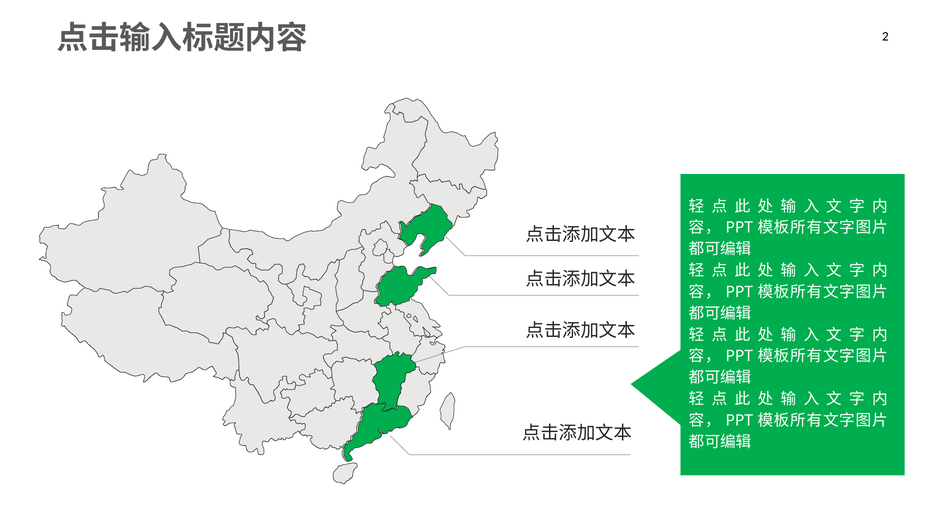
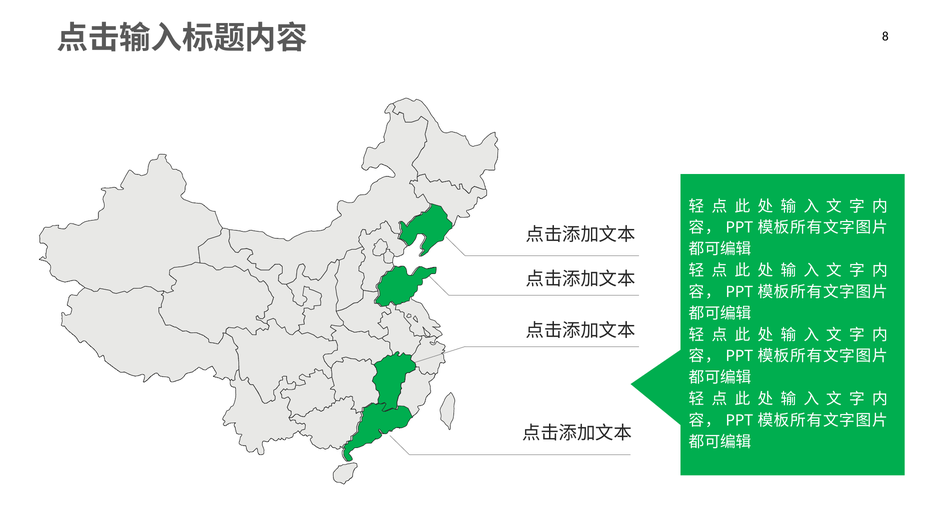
2: 2 -> 8 (885, 36)
